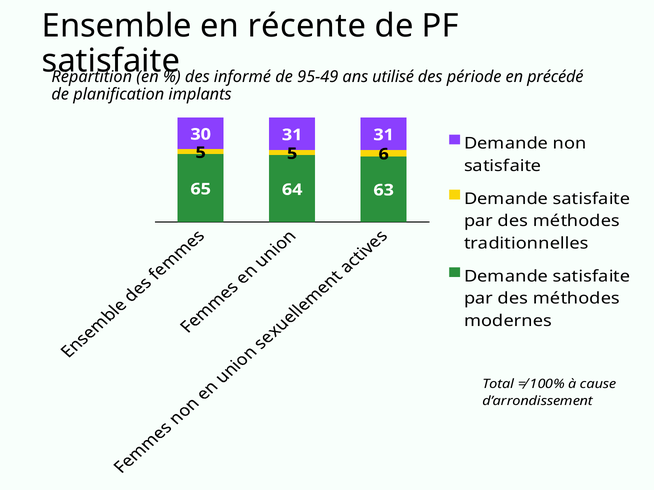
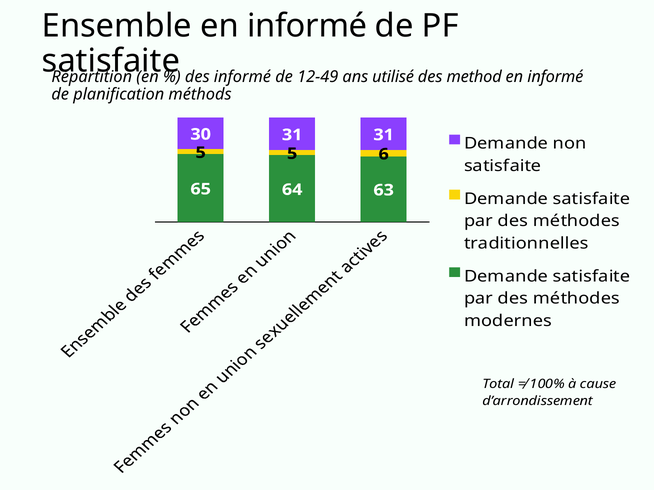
récente: récente -> informé (307, 26)
95-49: 95-49 -> 12-49 (318, 77)
période: période -> method (474, 77)
précédé: précédé -> informé (555, 77)
implants: implants -> méthods (200, 94)
